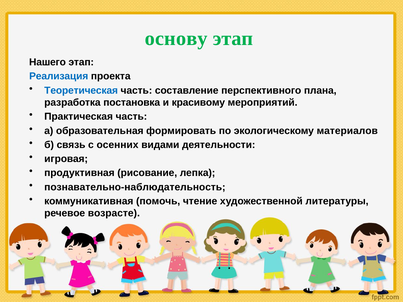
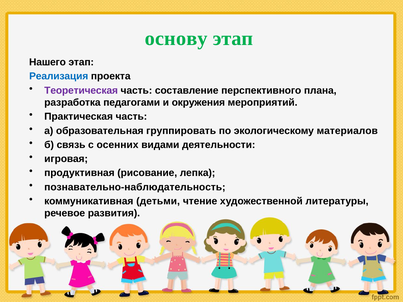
Теоретическая colour: blue -> purple (81, 90)
постановка: постановка -> педагогами (132, 103)
красивому: красивому -> окружения (198, 103)
формировать: формировать -> группировать (181, 131)
помочь: помочь -> детьми (158, 201)
возрасте: возрасте -> развития (114, 213)
